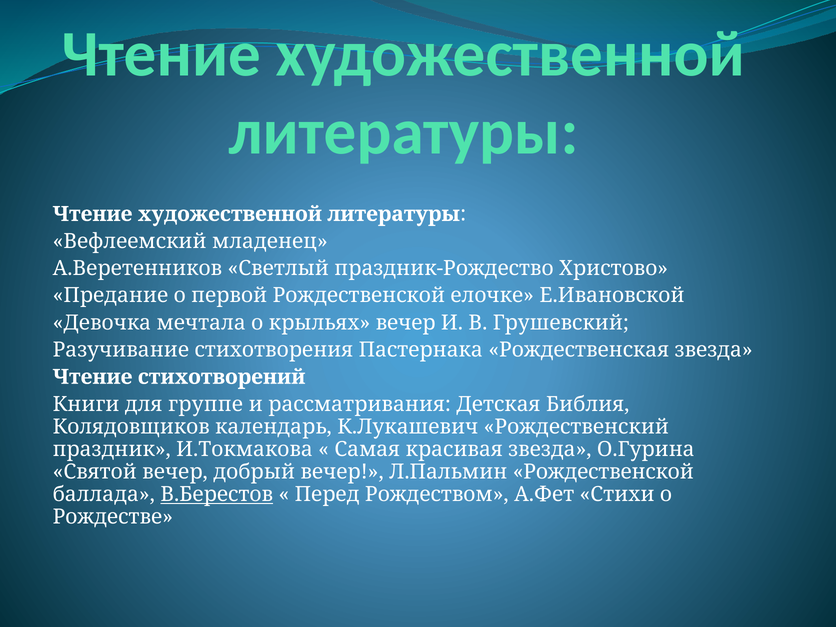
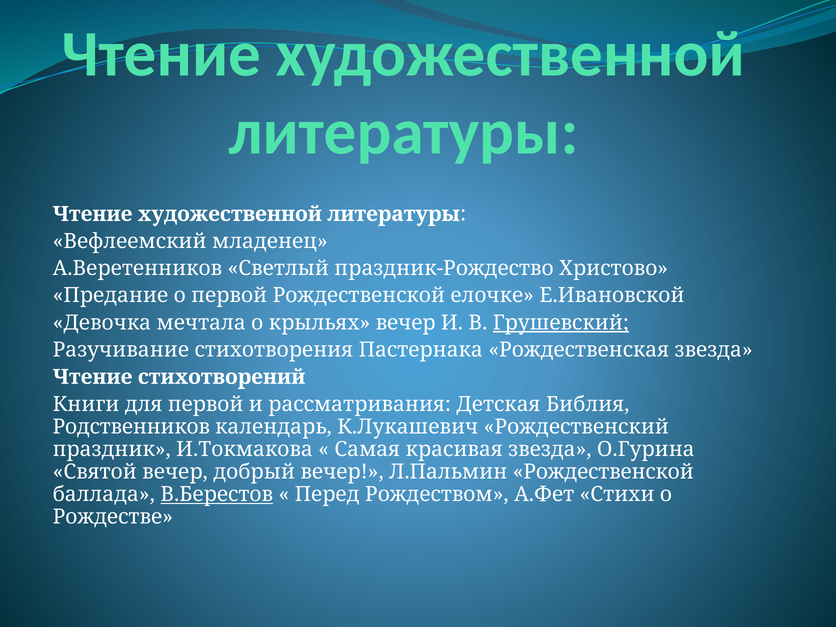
Грушевский underline: none -> present (561, 323)
для группе: группе -> первой (206, 404)
Колядовщиков: Колядовщиков -> Родственников (131, 427)
